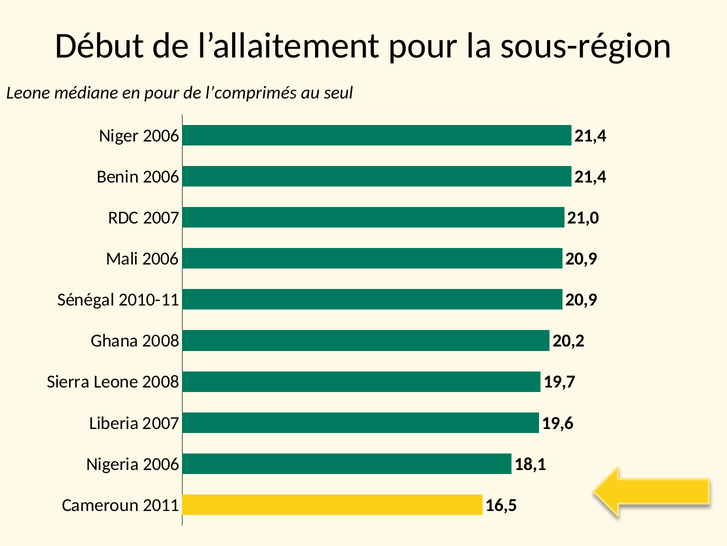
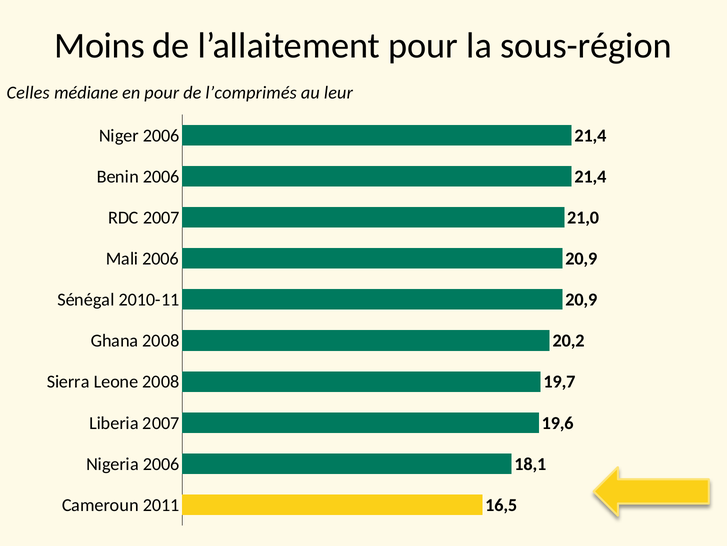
Début: Début -> Moins (100, 46)
Leone: Leone -> Celles (28, 92)
seul: seul -> leur (338, 92)
